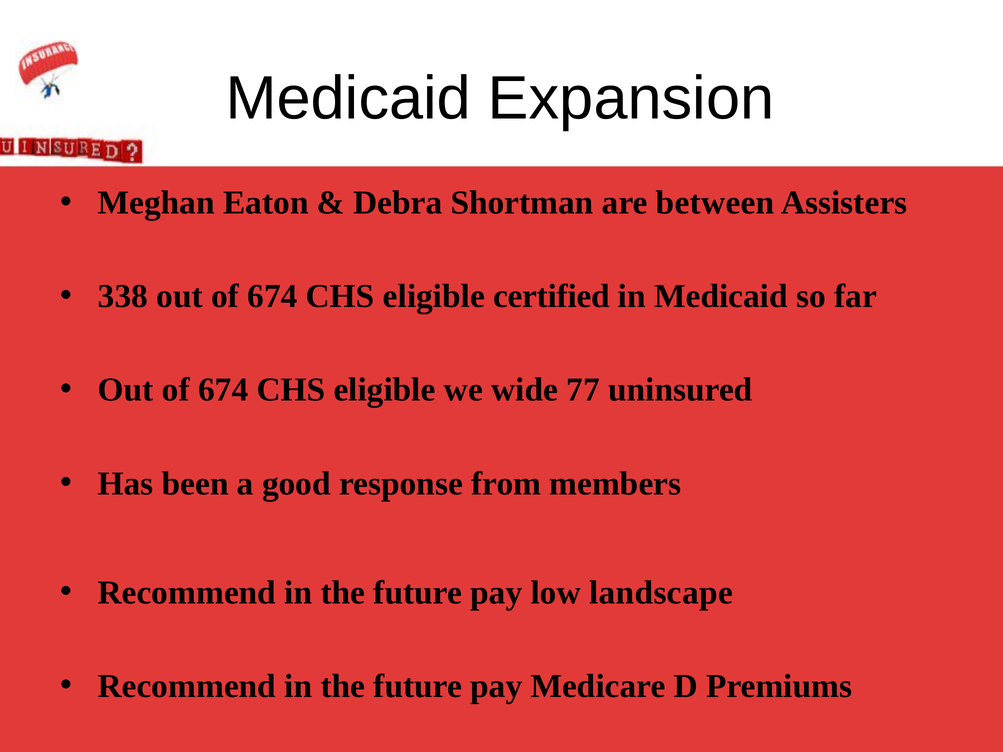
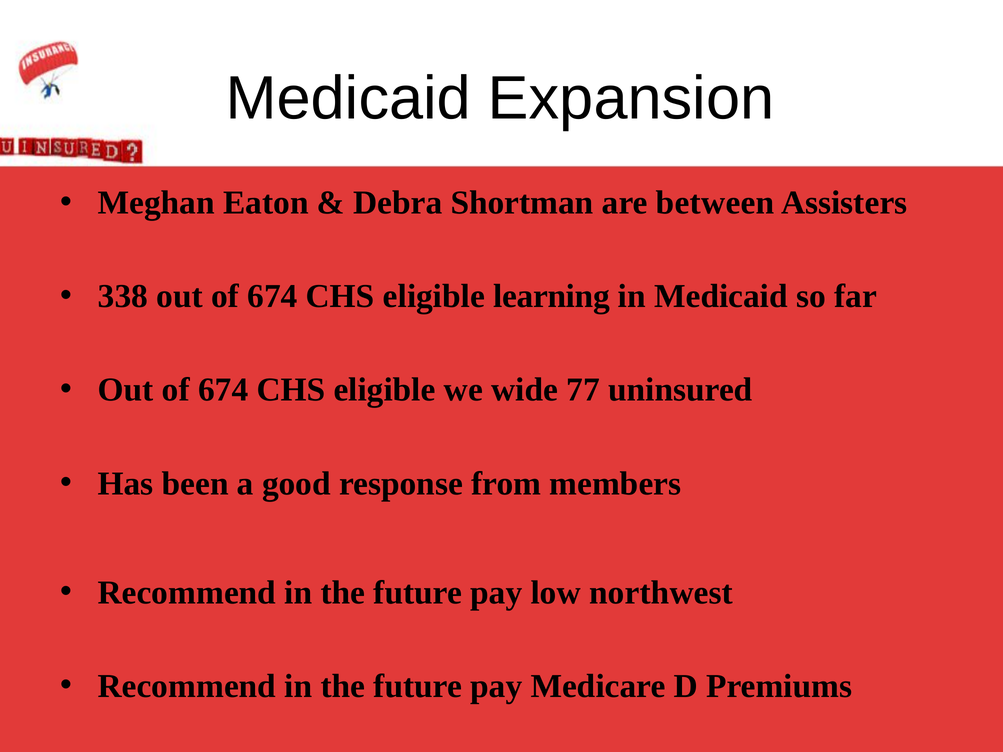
certified: certified -> learning (552, 296)
landscape: landscape -> northwest (661, 593)
